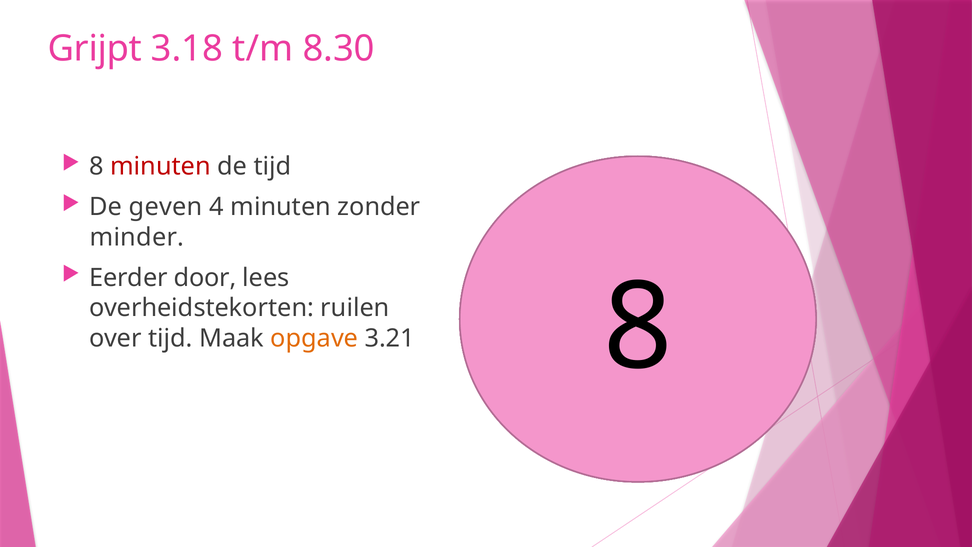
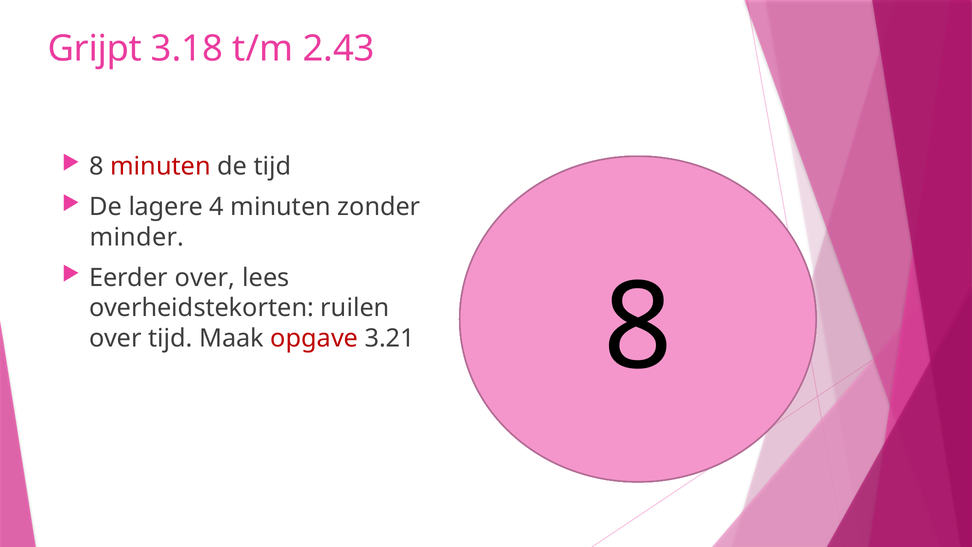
8.30: 8.30 -> 2.43 (339, 49)
geven: geven -> lagere (166, 207)
Eerder door: door -> over (205, 278)
opgave colour: orange -> red (314, 338)
